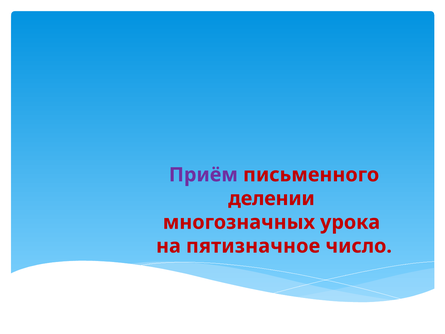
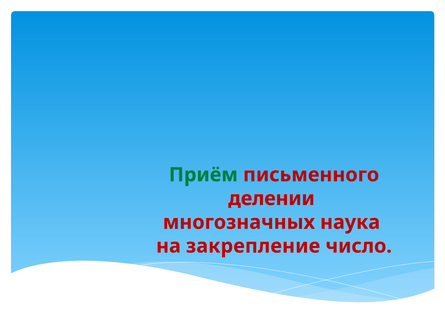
Приём colour: purple -> green (203, 175)
урока: урока -> наука (350, 222)
пятизначное: пятизначное -> закрепление (253, 246)
